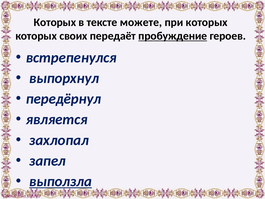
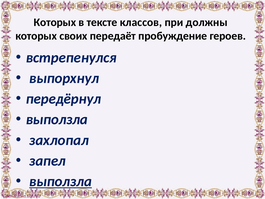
можете: можете -> классов (141, 22)
при которых: которых -> должны (207, 22)
пробуждение underline: present -> none (173, 36)
является: является -> выползла (57, 119)
